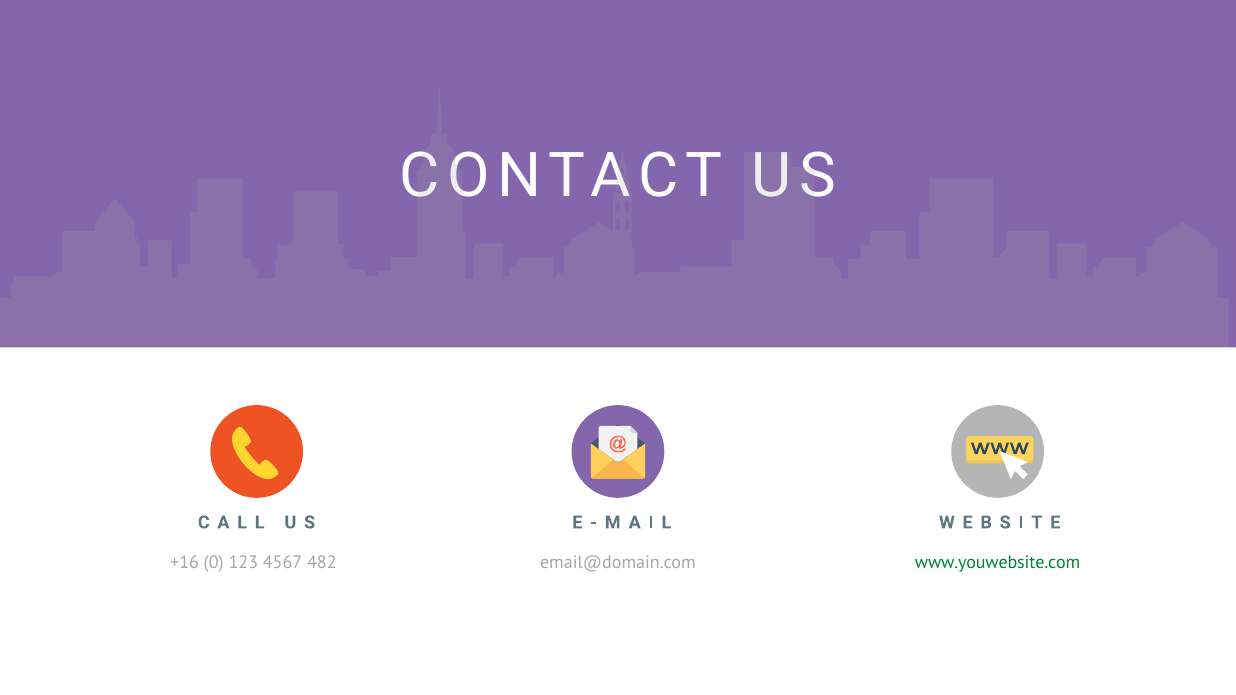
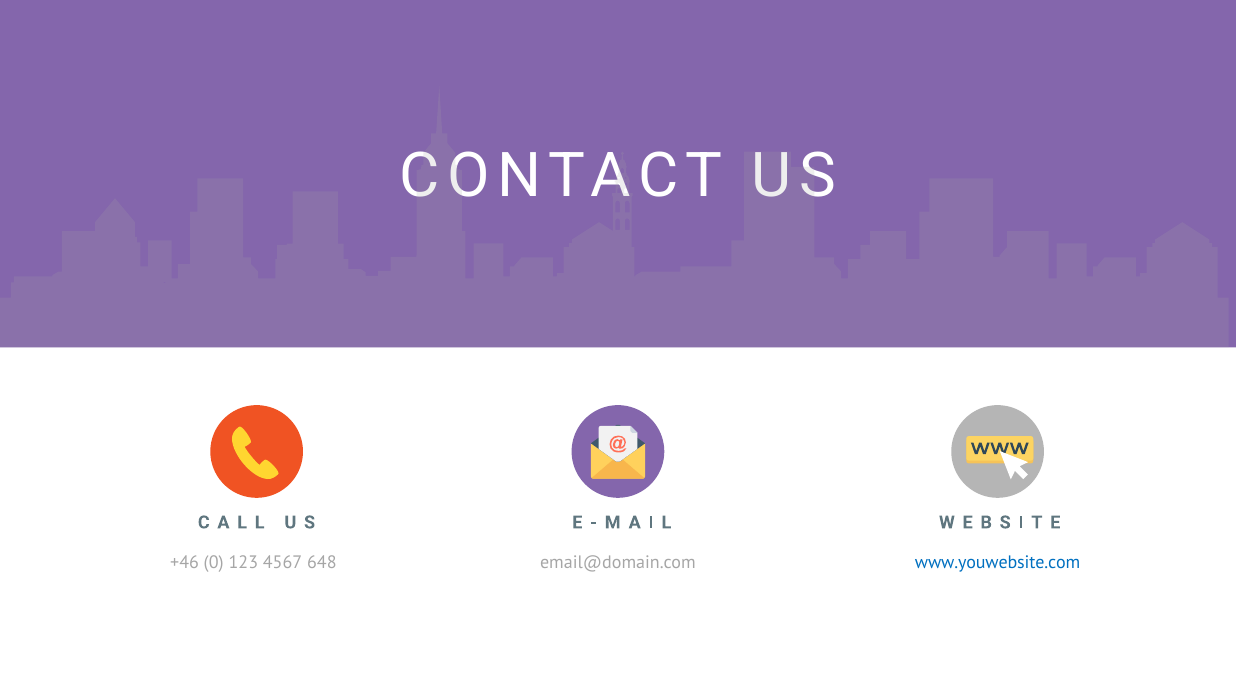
+16: +16 -> +46 (185, 563)
482: 482 -> 648 (322, 563)
www.youwebsite.com colour: green -> blue (998, 563)
